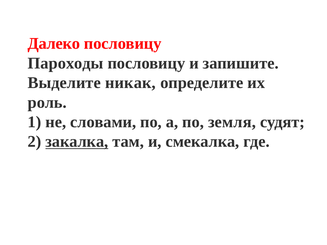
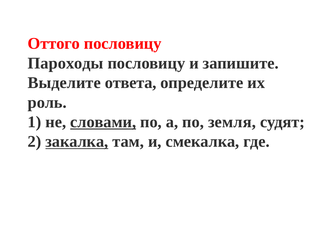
Далеко: Далеко -> Оттого (54, 44)
никак: никак -> ответа (131, 83)
словами underline: none -> present (103, 122)
